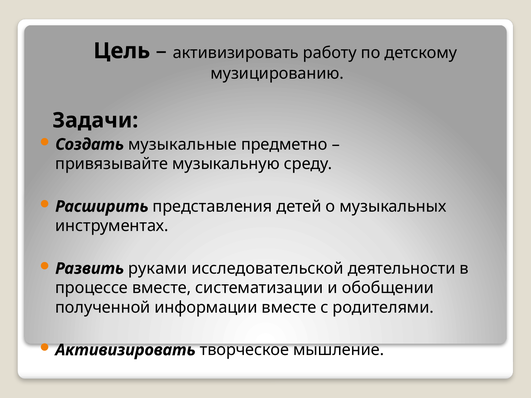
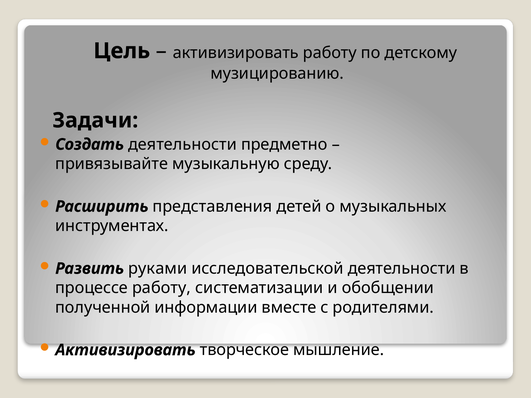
Создать музыкальные: музыкальные -> деятельности (182, 145)
процессе вместе: вместе -> работу (162, 288)
